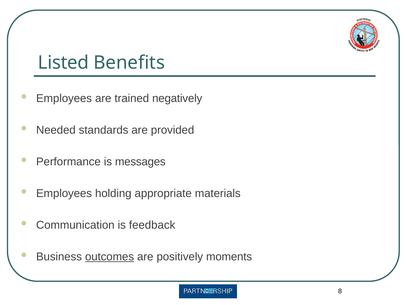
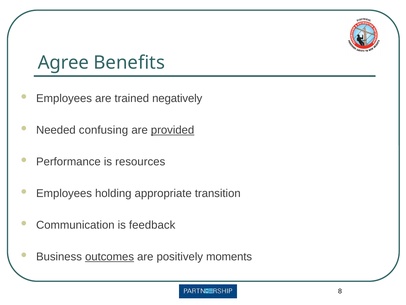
Listed: Listed -> Agree (63, 63)
standards: standards -> confusing (104, 130)
provided underline: none -> present (173, 130)
messages: messages -> resources (140, 162)
materials: materials -> transition (218, 193)
